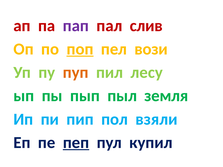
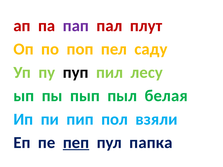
слив: слив -> плут (146, 26)
поп underline: present -> none (80, 49)
вози: вози -> саду (151, 49)
пуп colour: orange -> black (76, 73)
земля: земля -> белая (166, 96)
купил: купил -> папка (151, 143)
